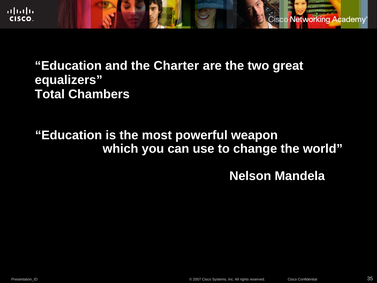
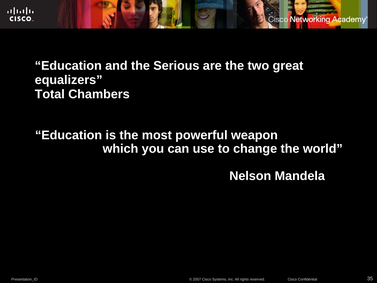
Charter: Charter -> Serious (176, 66)
